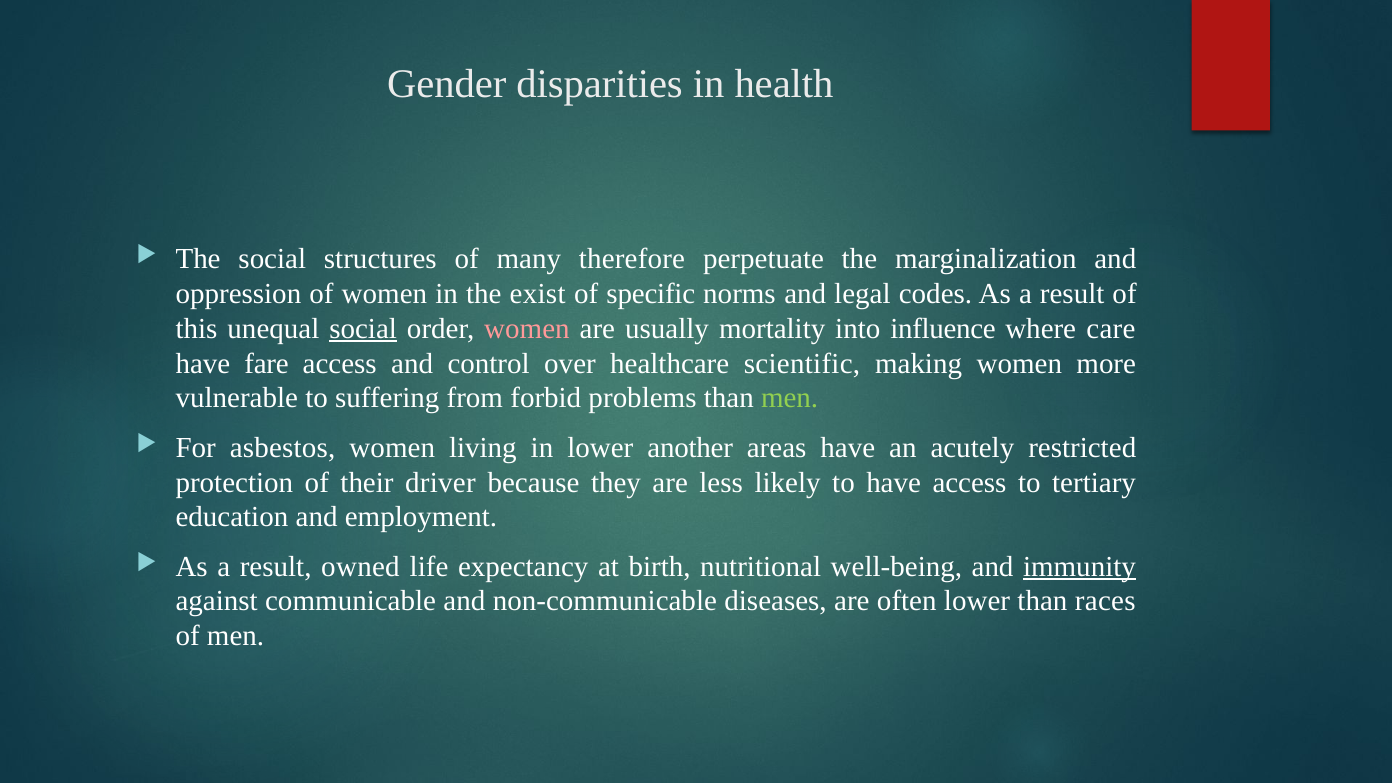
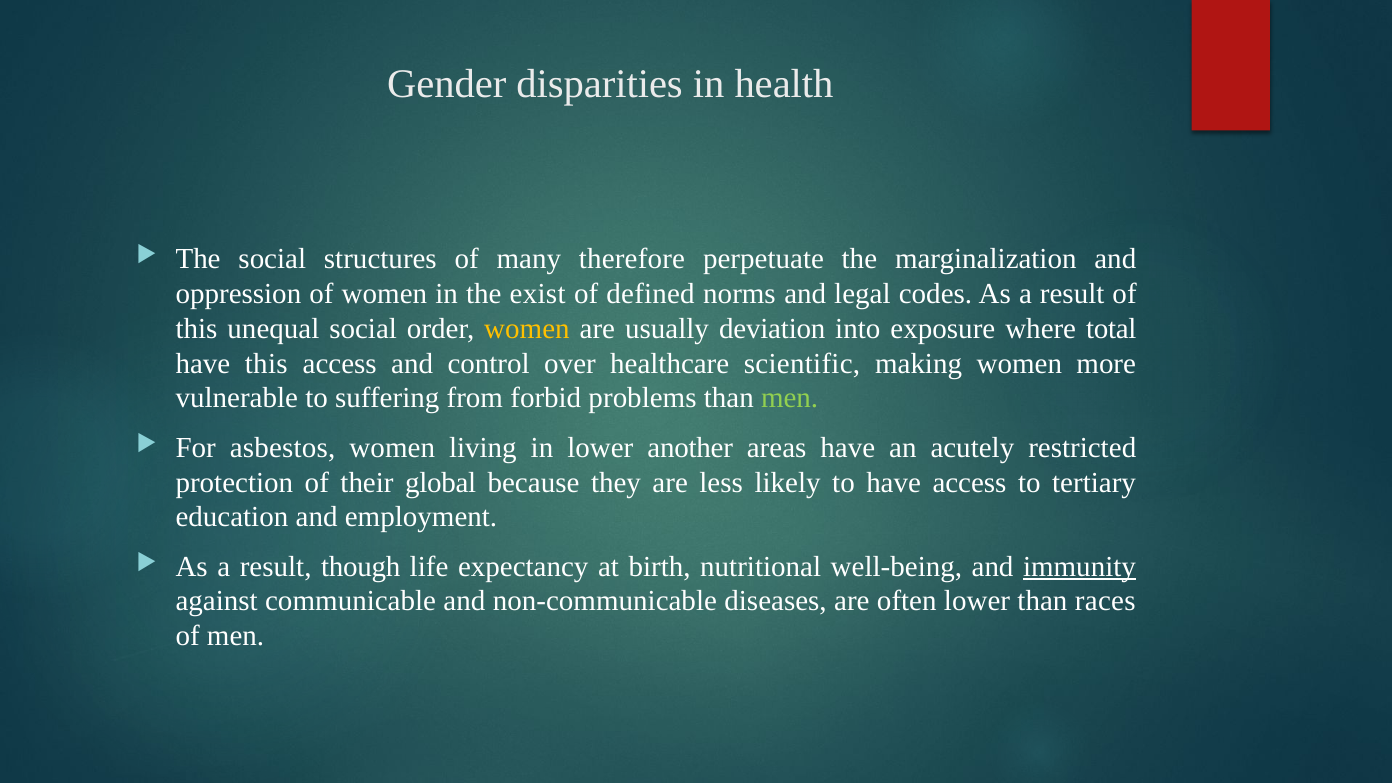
specific: specific -> defined (651, 294)
social underline: present -> none (363, 329)
women colour: pink -> yellow (527, 329)
mortality: mortality -> deviation (772, 329)
influence: influence -> exposure (943, 329)
care: care -> total (1111, 329)
have fare: fare -> this (266, 364)
driver: driver -> global (441, 482)
owned: owned -> though (361, 567)
